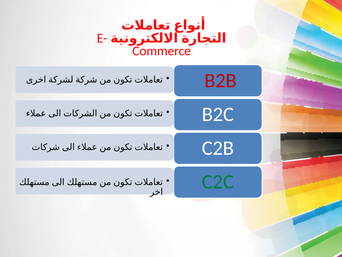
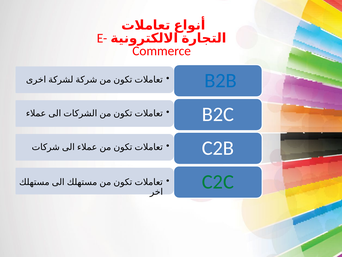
B2B colour: red -> blue (221, 80)
